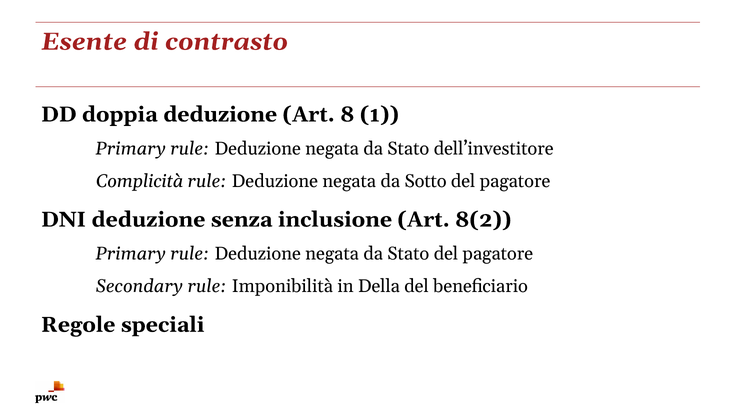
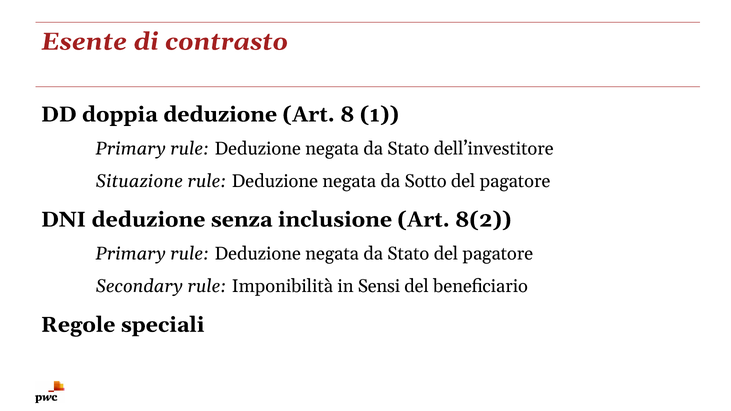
Complicità: Complicità -> Situazione (139, 181)
Della: Della -> Sensi (379, 286)
